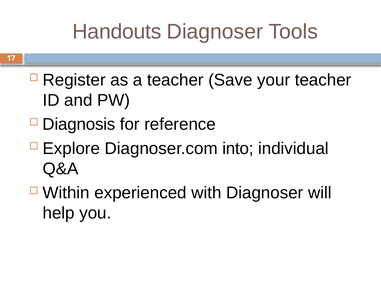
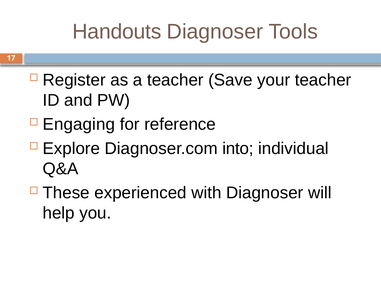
Diagnosis: Diagnosis -> Engaging (79, 124)
Within: Within -> These (66, 193)
